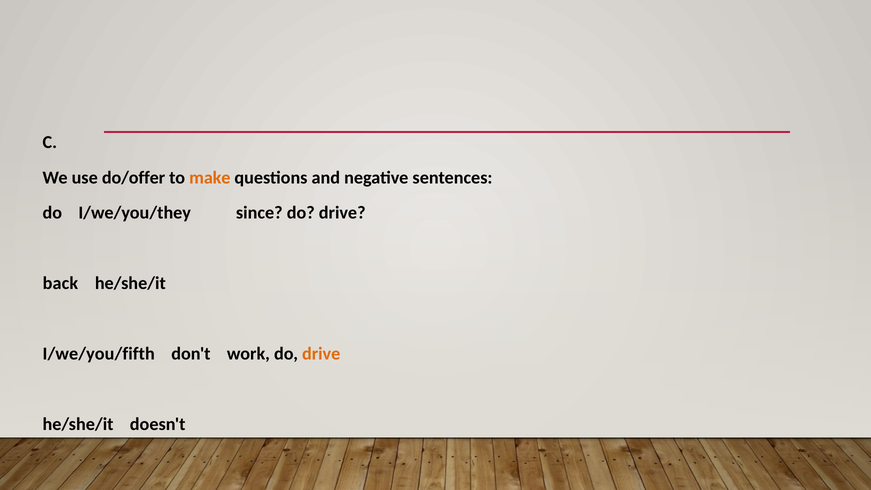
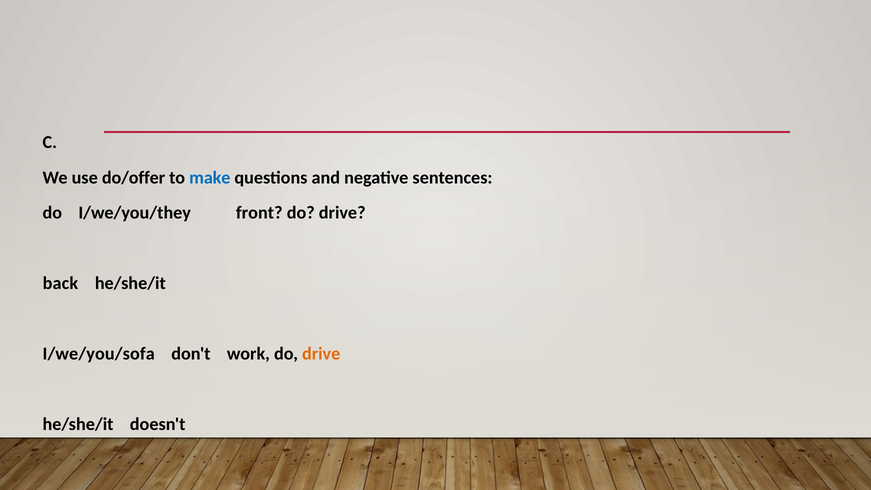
make colour: orange -> blue (210, 178)
since: since -> front (259, 213)
I/we/you/fifth: I/we/you/fifth -> I/we/you/sofa (99, 354)
